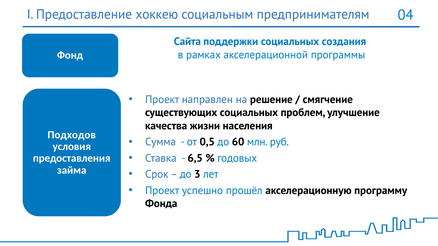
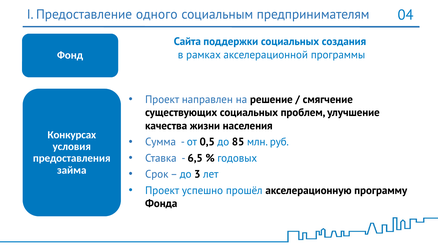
хоккею: хоккею -> одного (157, 14)
Подходов: Подходов -> Конкурсах (72, 135)
60: 60 -> 85 (238, 142)
